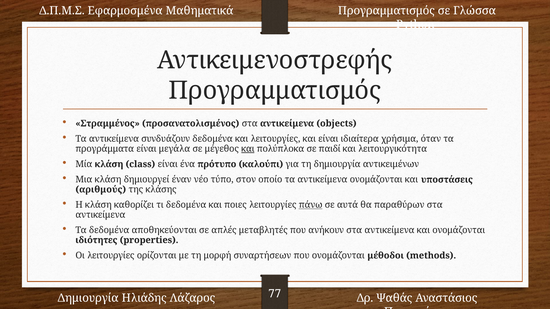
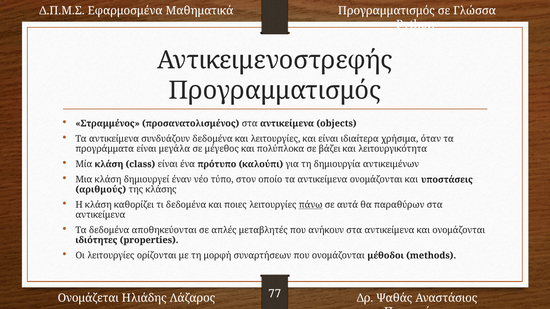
και underline: present -> none (248, 149)
παιδί: παιδί -> βάζει (330, 149)
Δημιουργία: Δημιουργία -> Ονομάζεται (88, 298)
